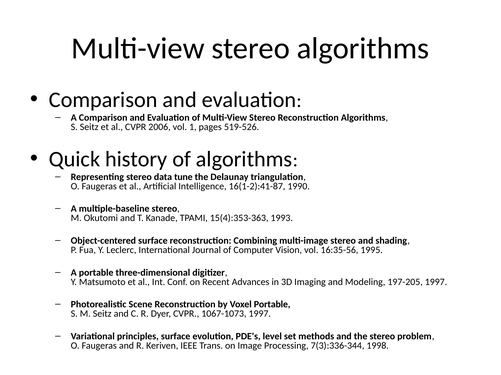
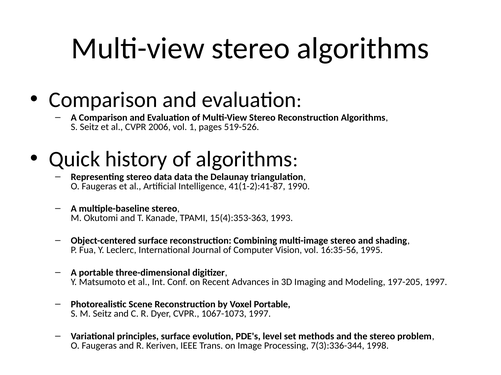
data tune: tune -> data (183, 177)
16(1-2):41-87: 16(1-2):41-87 -> 41(1-2):41-87 (257, 187)
